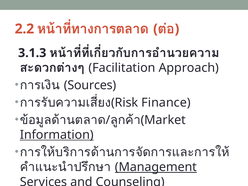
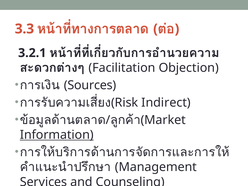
2.2: 2.2 -> 3.3 (24, 29)
3.1.3: 3.1.3 -> 3.2.1 (32, 53)
Approach: Approach -> Objection (189, 68)
Finance: Finance -> Indirect (166, 103)
Management underline: present -> none (156, 167)
